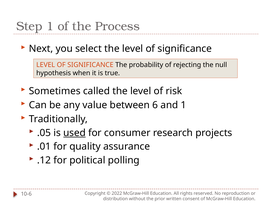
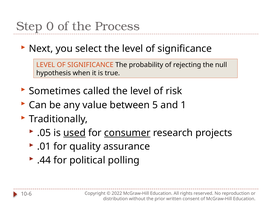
Step 1: 1 -> 0 (50, 26)
6: 6 -> 5 (155, 105)
consumer underline: none -> present (127, 133)
.12: .12 -> .44 (44, 160)
